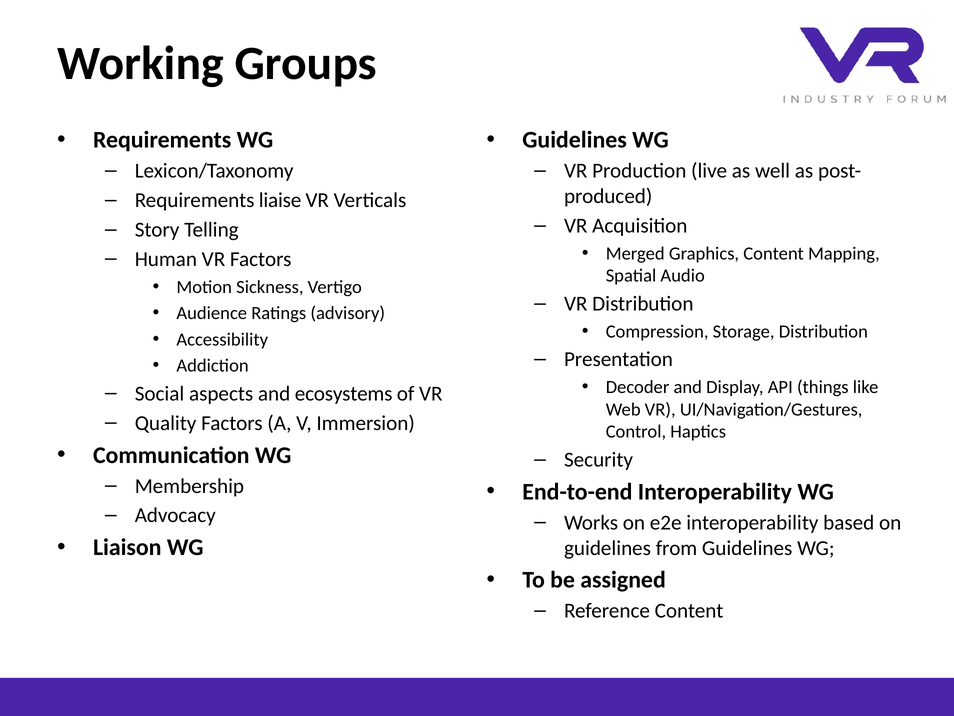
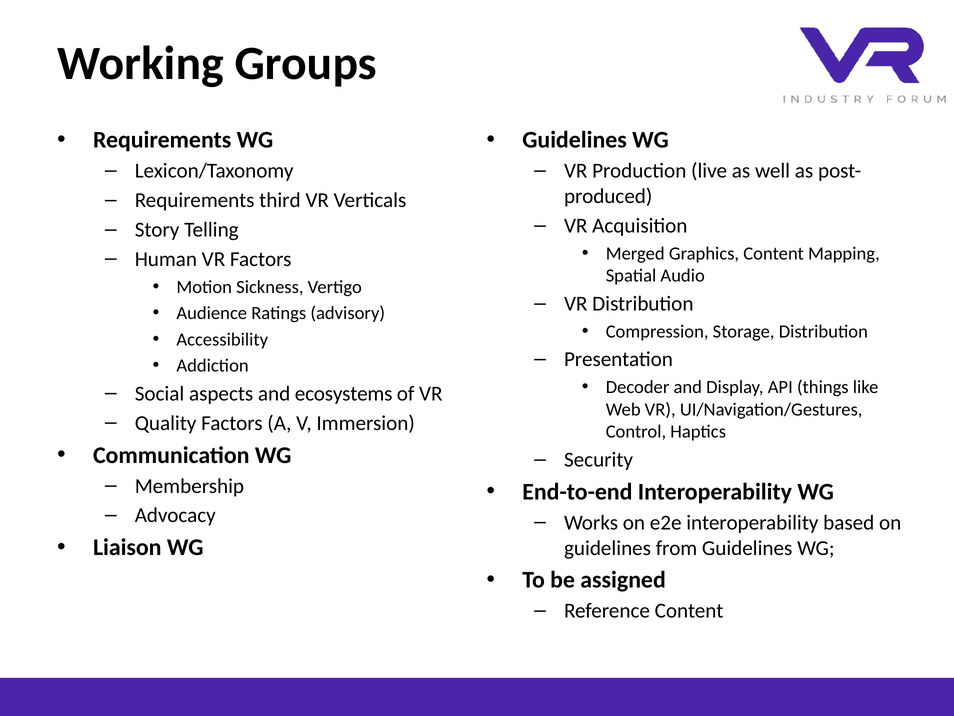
liaise: liaise -> third (280, 200)
